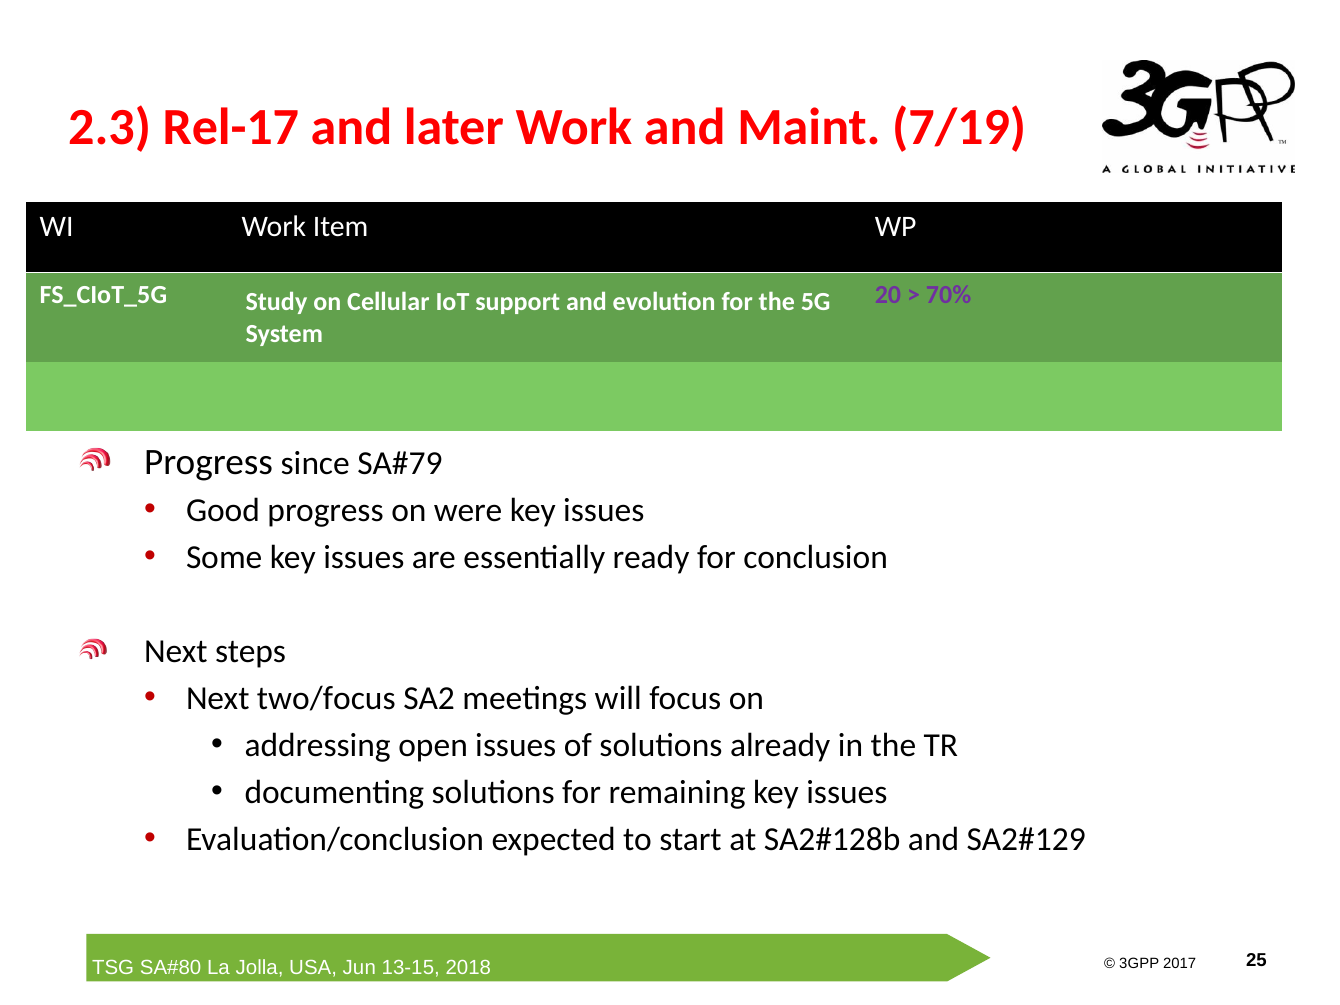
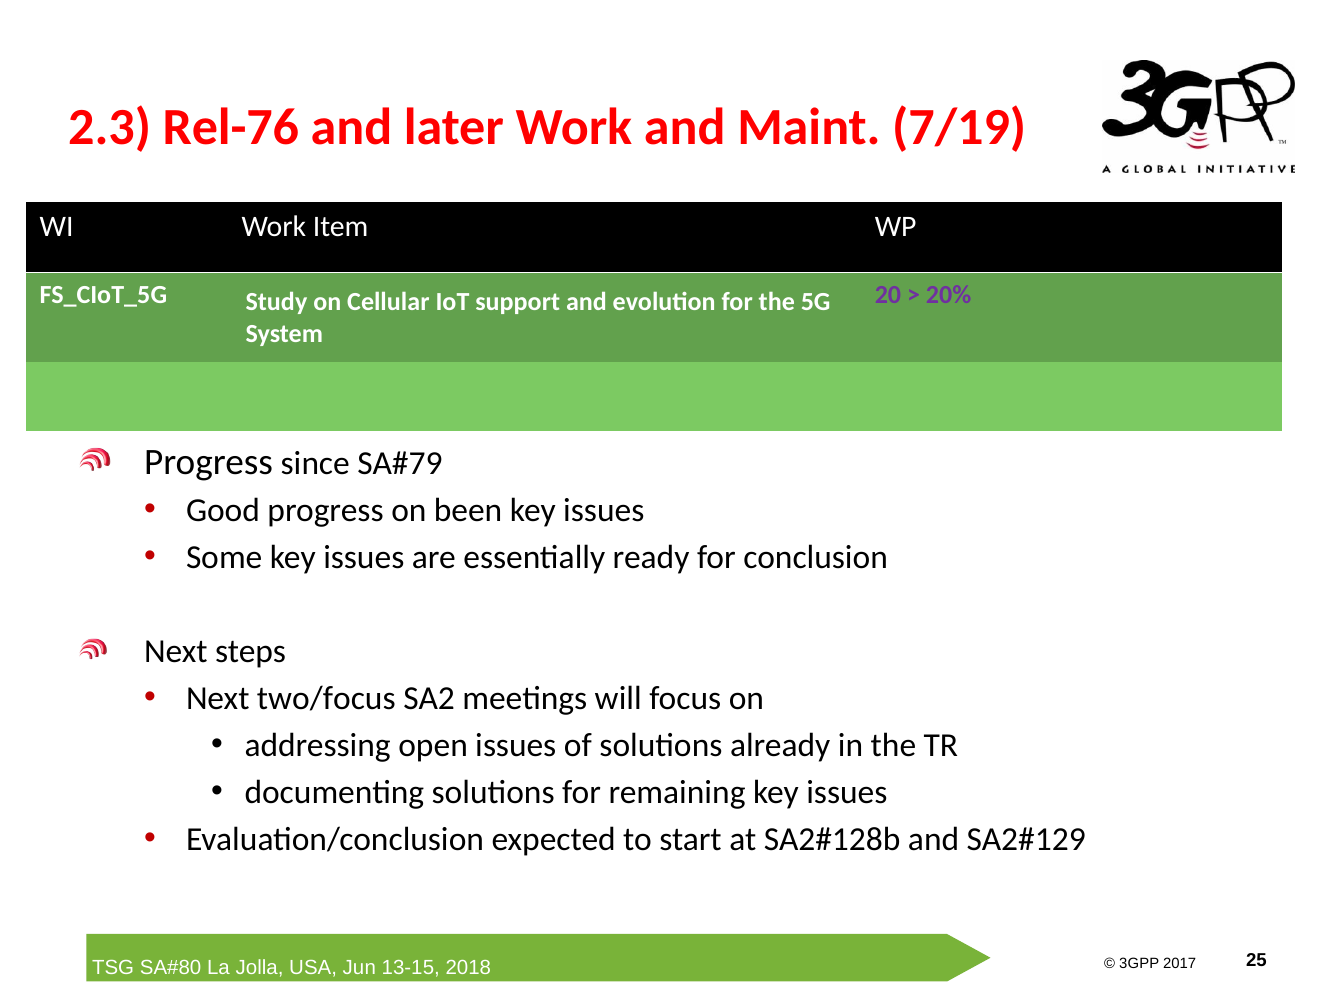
Rel-17: Rel-17 -> Rel-76 (231, 128)
70%: 70% -> 20% (949, 295)
were: were -> been (468, 511)
